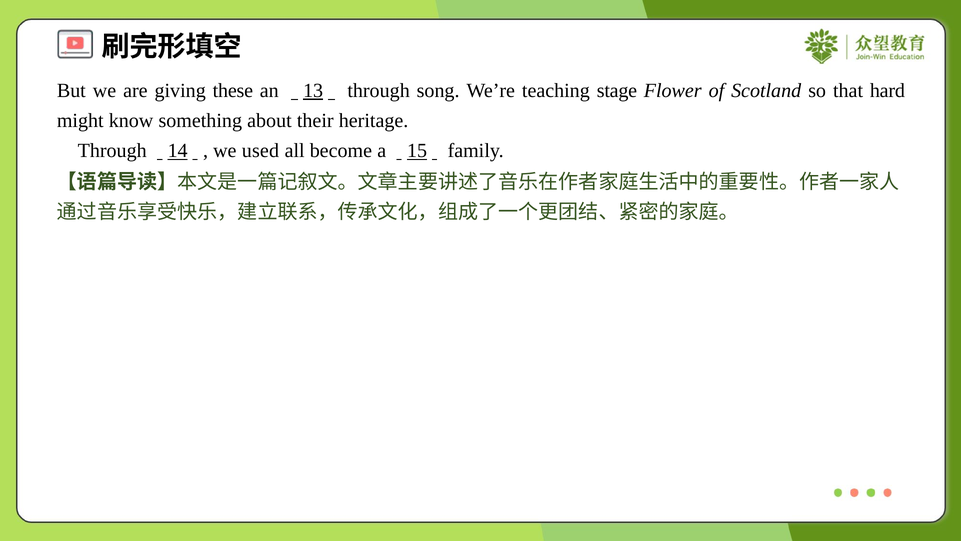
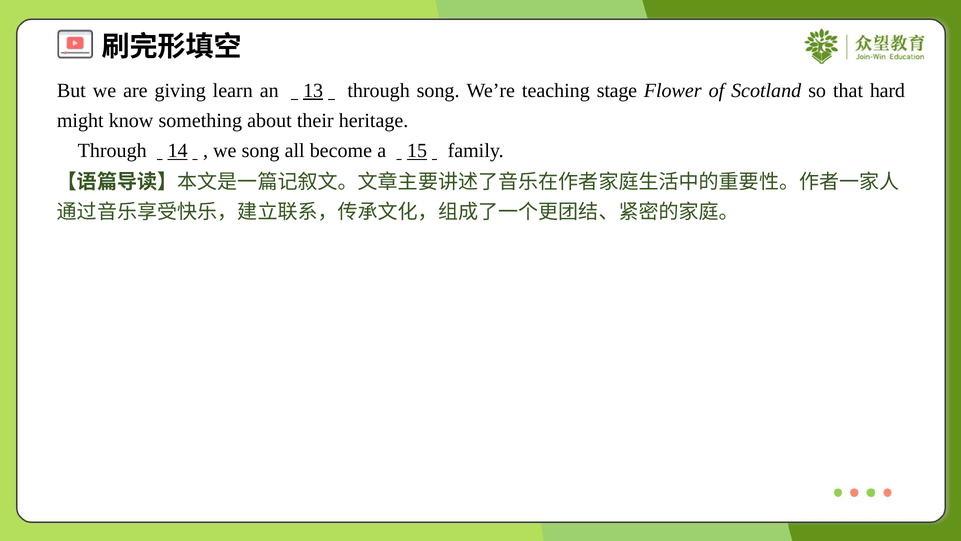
these: these -> learn (233, 90)
we used: used -> song (261, 150)
